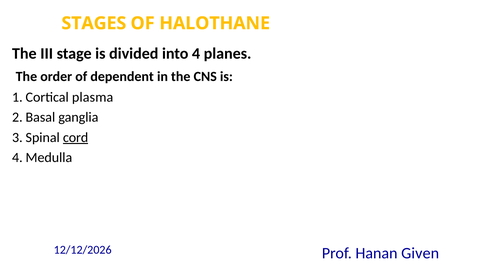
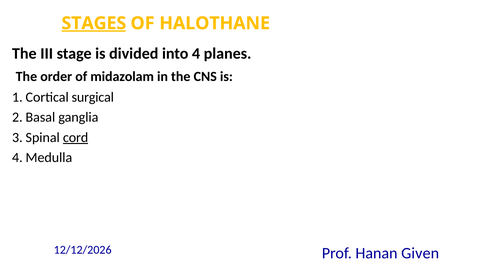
STAGES underline: none -> present (94, 23)
dependent: dependent -> midazolam (122, 77)
plasma: plasma -> surgical (93, 97)
